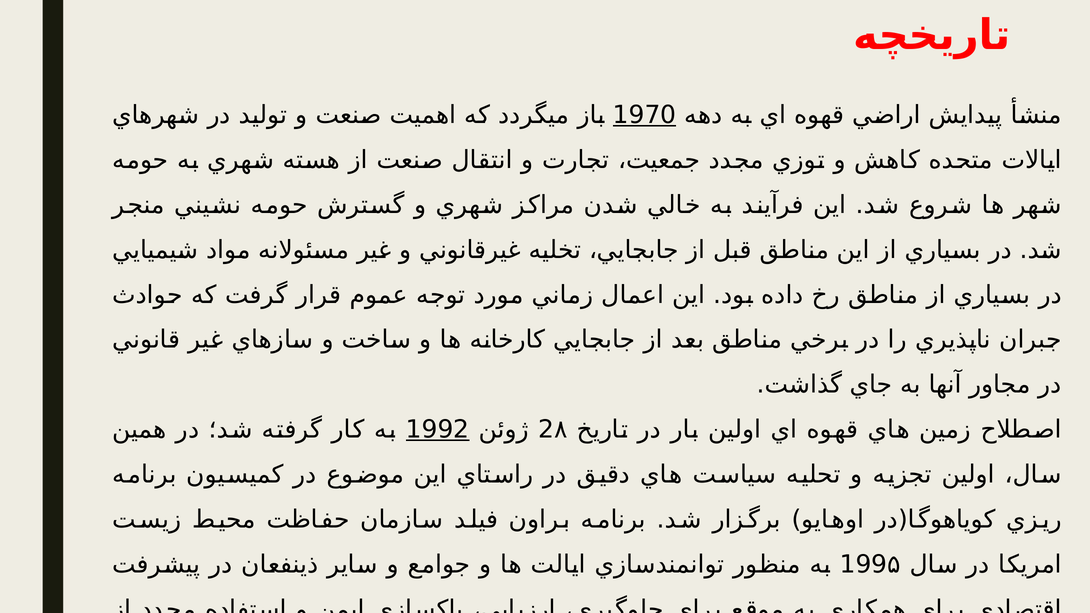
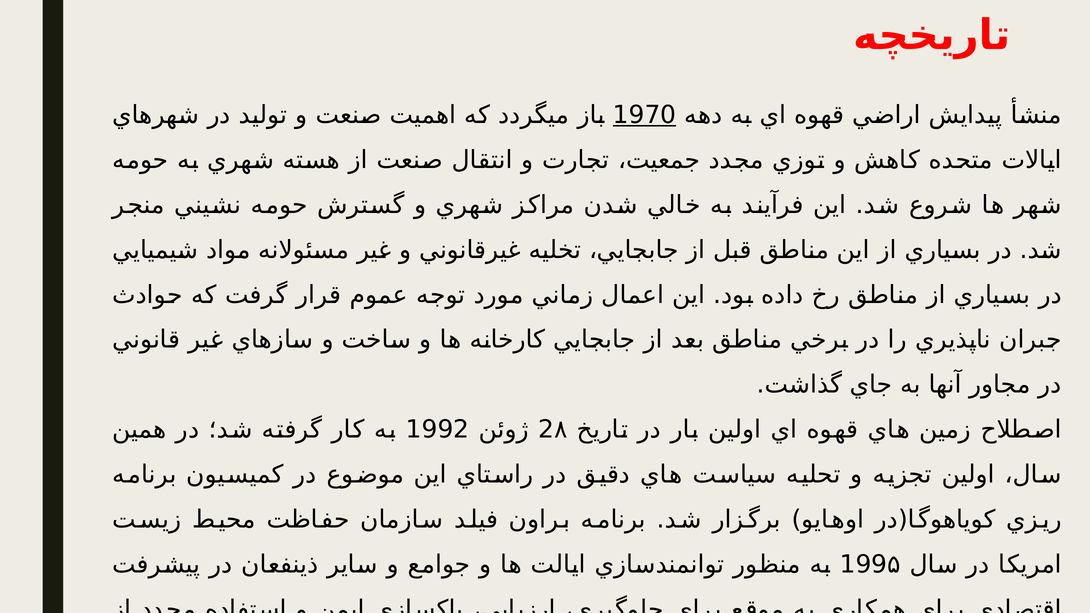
1992 underline: present -> none (438, 430)
